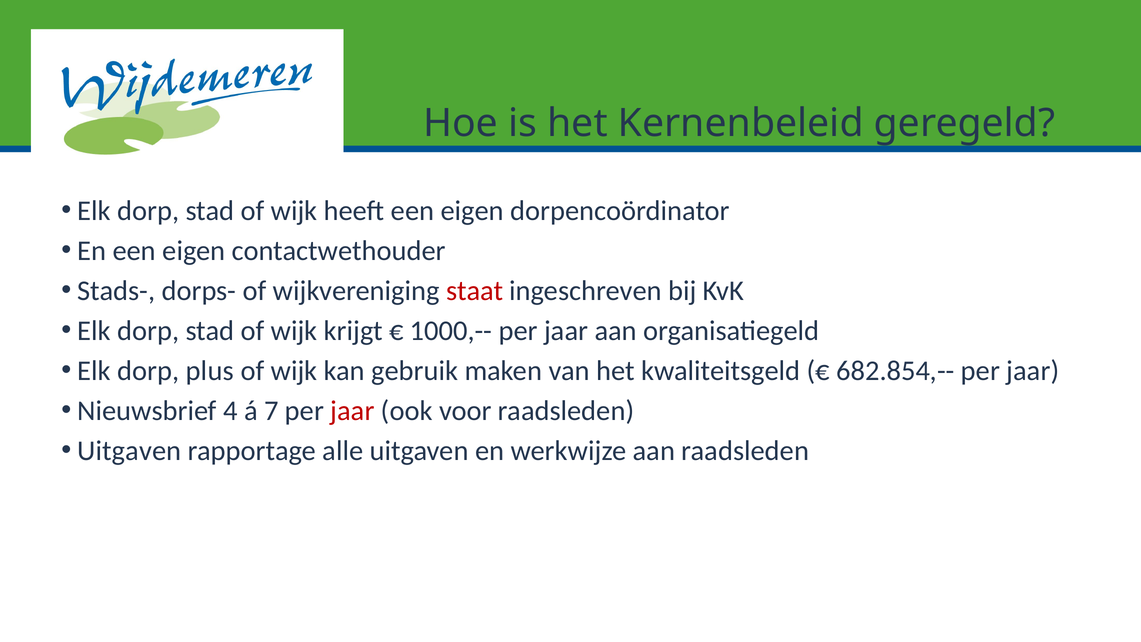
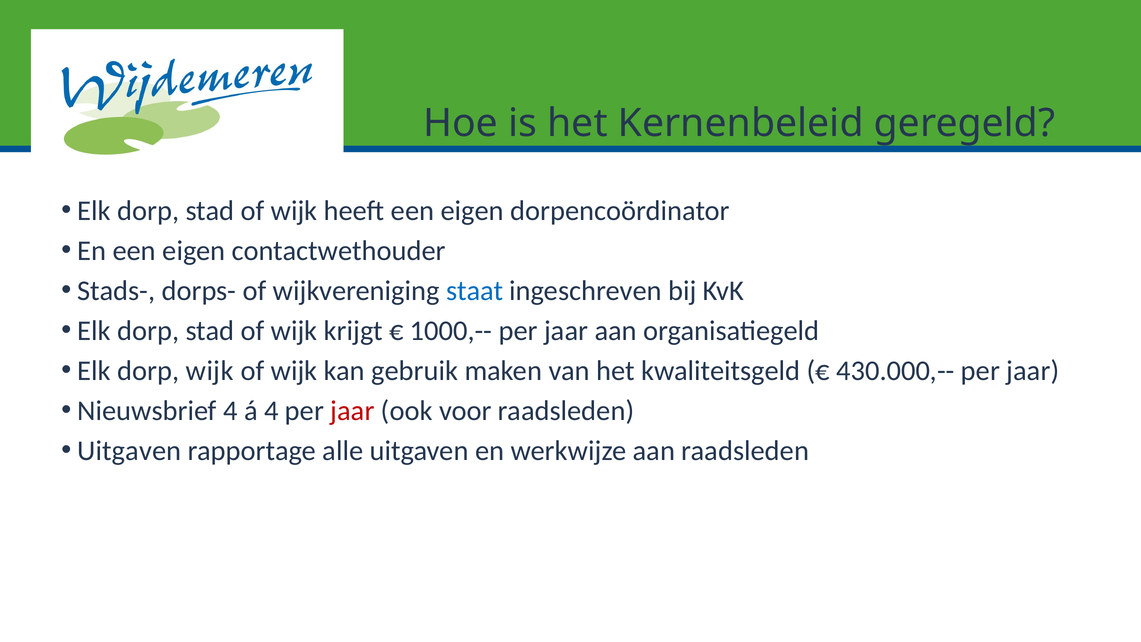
staat colour: red -> blue (475, 291)
dorp plus: plus -> wijk (210, 371)
682.854,--: 682.854,-- -> 430.000,-- (895, 371)
á 7: 7 -> 4 (271, 411)
